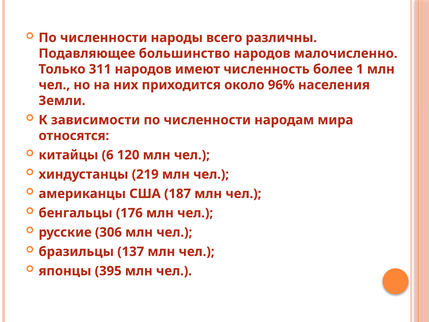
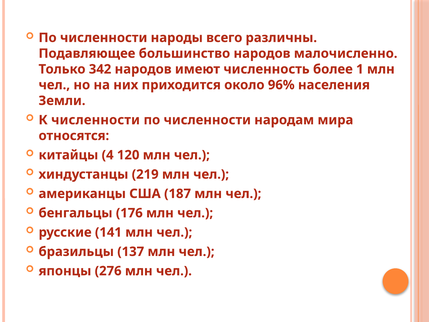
311: 311 -> 342 (100, 69)
К зависимости: зависимости -> численности (96, 120)
6: 6 -> 4 (108, 155)
306: 306 -> 141 (108, 232)
395: 395 -> 276 (108, 271)
